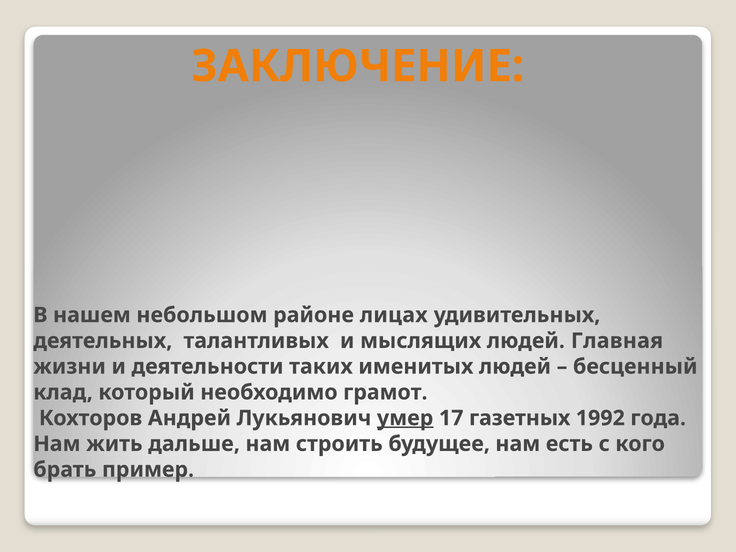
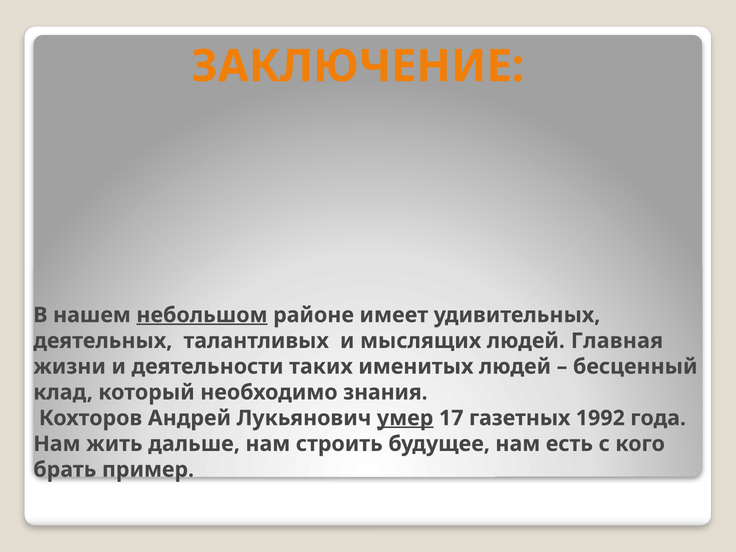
небольшом underline: none -> present (202, 315)
лицах: лицах -> имеет (394, 315)
грамот: грамот -> знания (385, 392)
